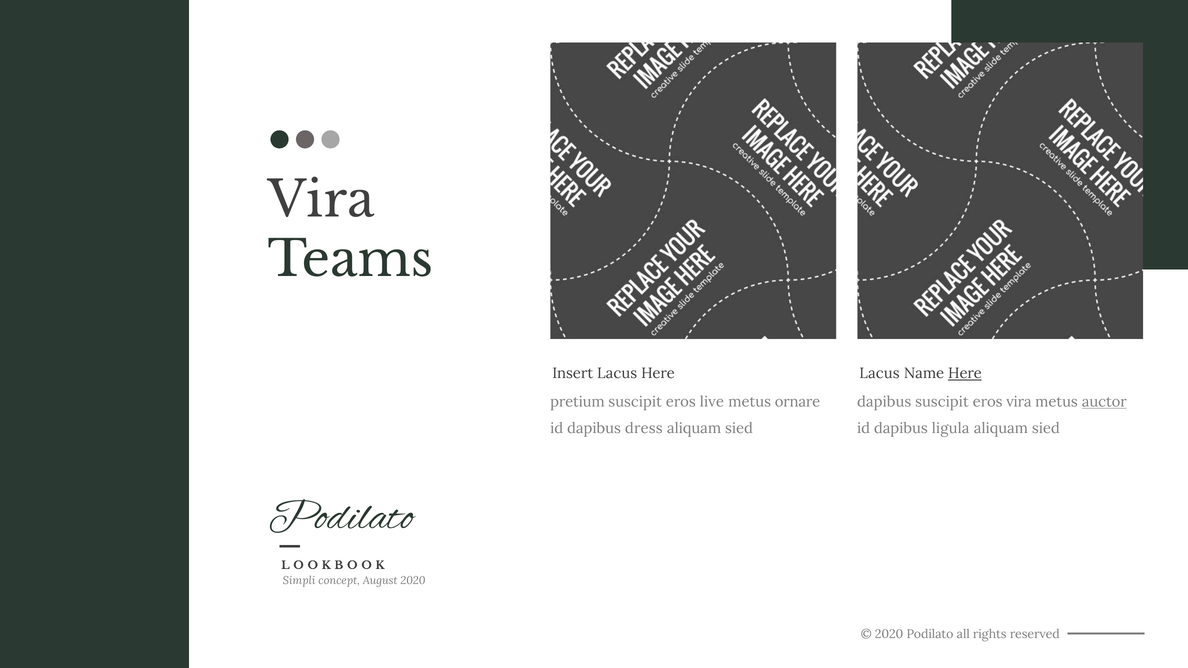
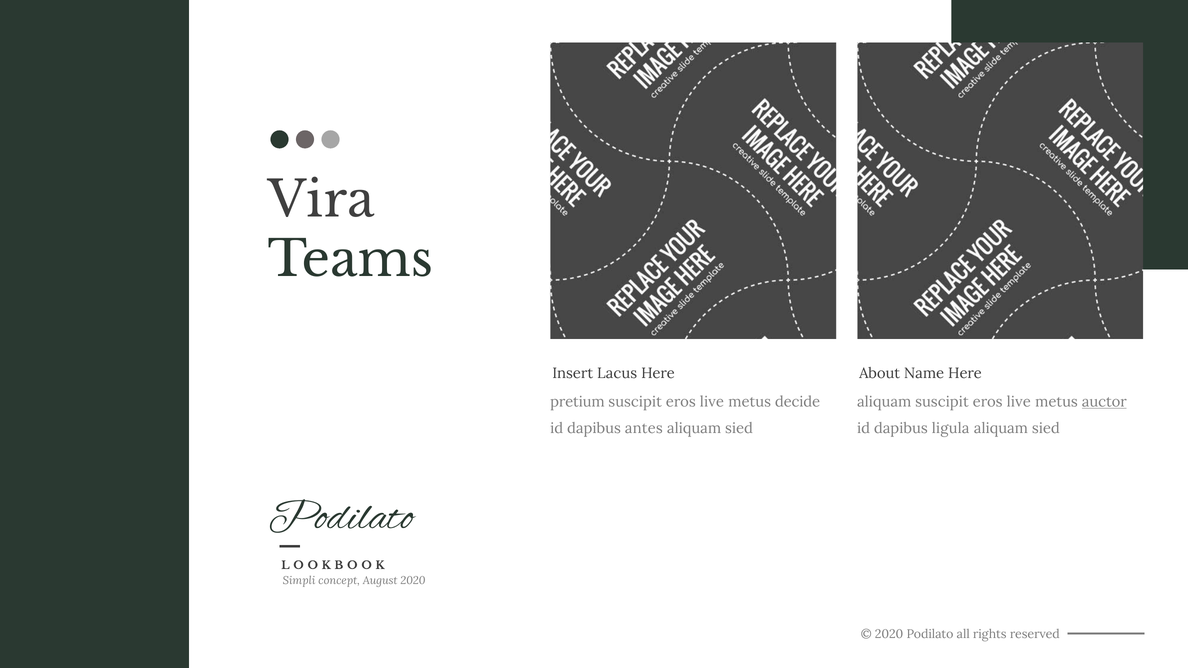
Lacus: Lacus -> About (880, 374)
Here underline: present -> none (965, 374)
ornare: ornare -> decide (798, 402)
dapibus: dapibus -> aliquam (884, 402)
vira: vira -> live (1019, 402)
dress: dress -> antes (644, 429)
